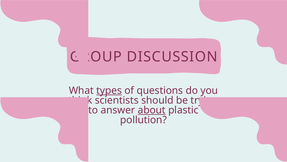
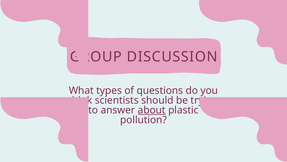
types underline: present -> none (109, 90)
